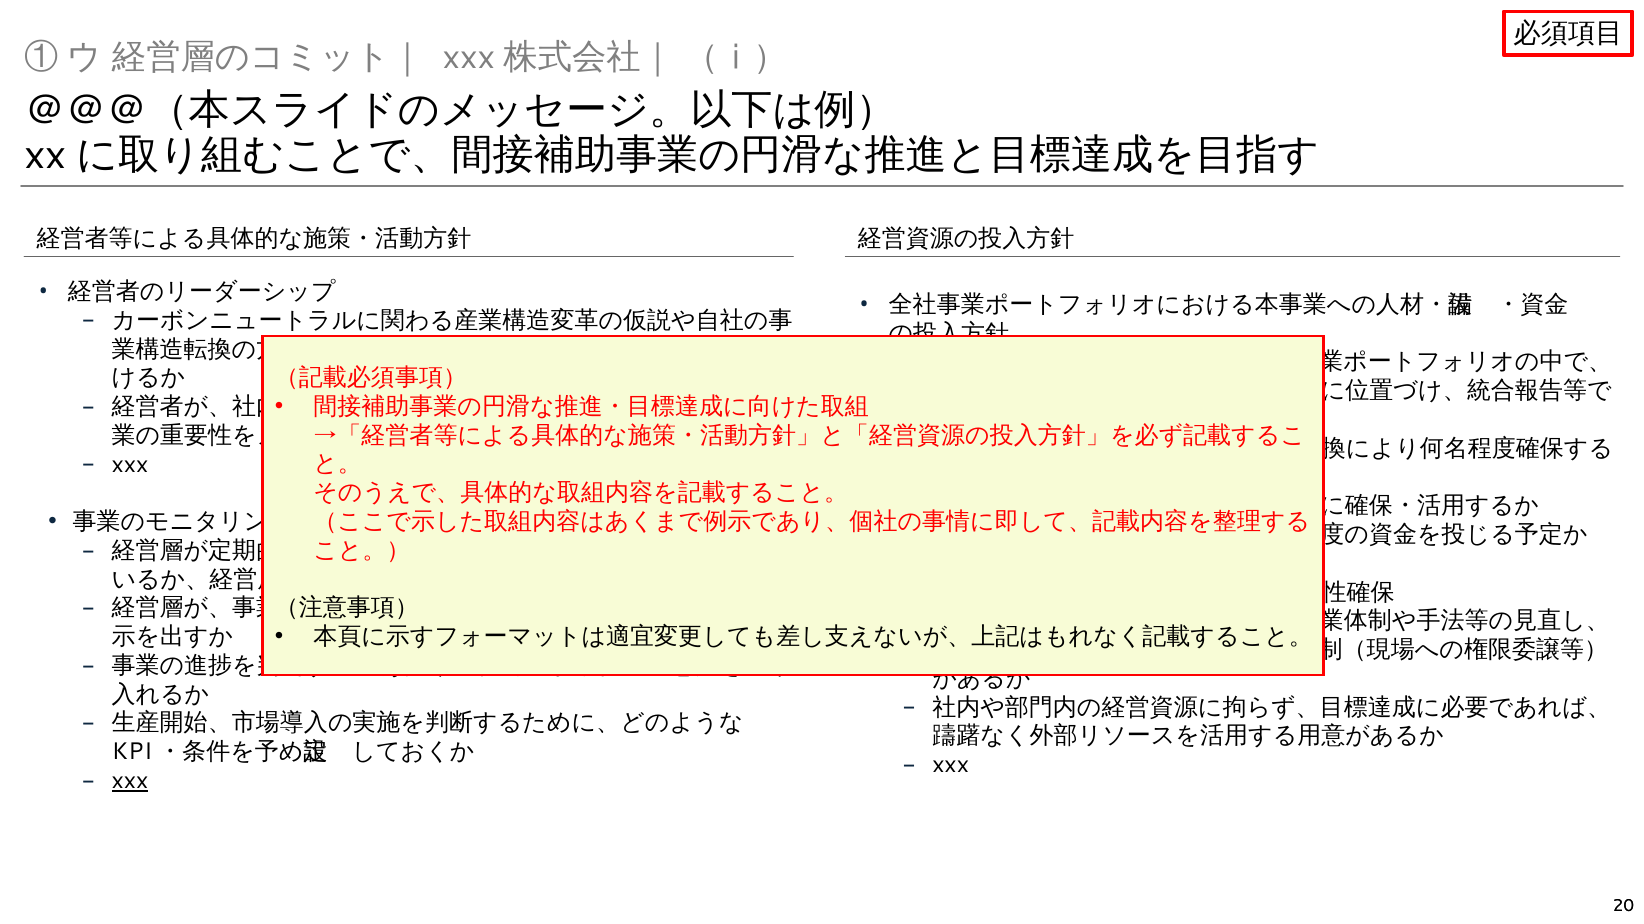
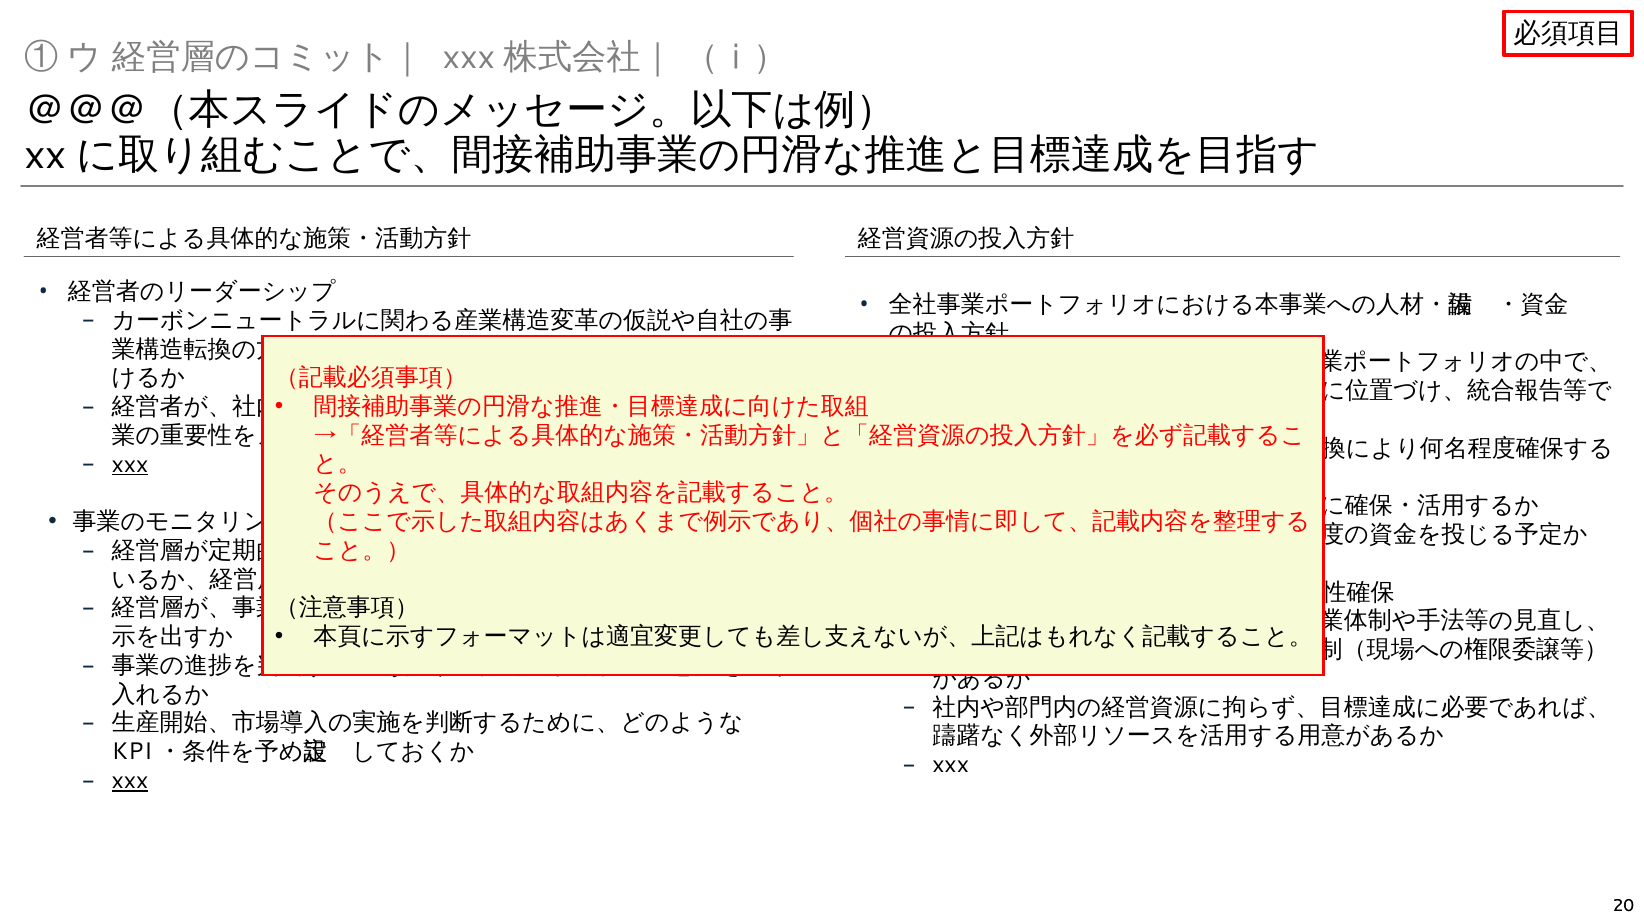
xxx underline: none -> present (130, 465)
